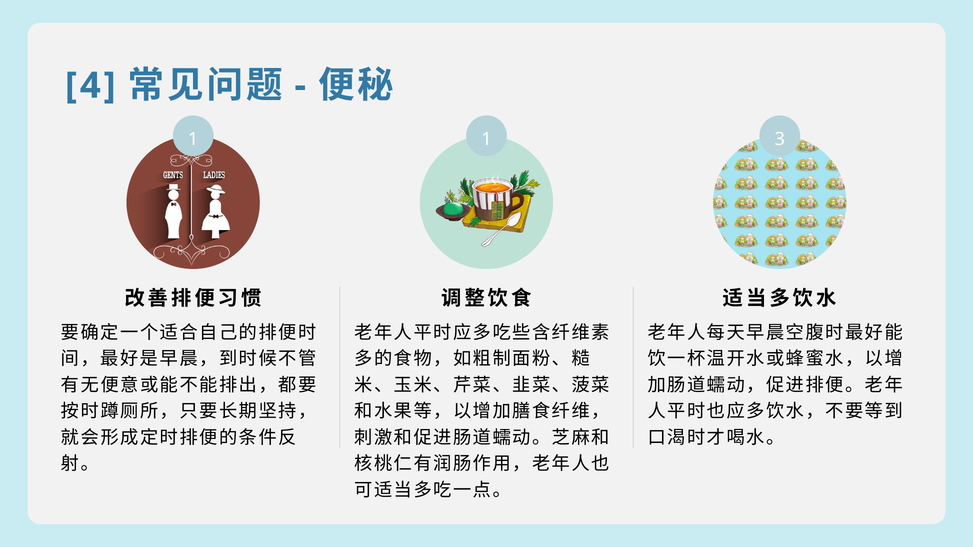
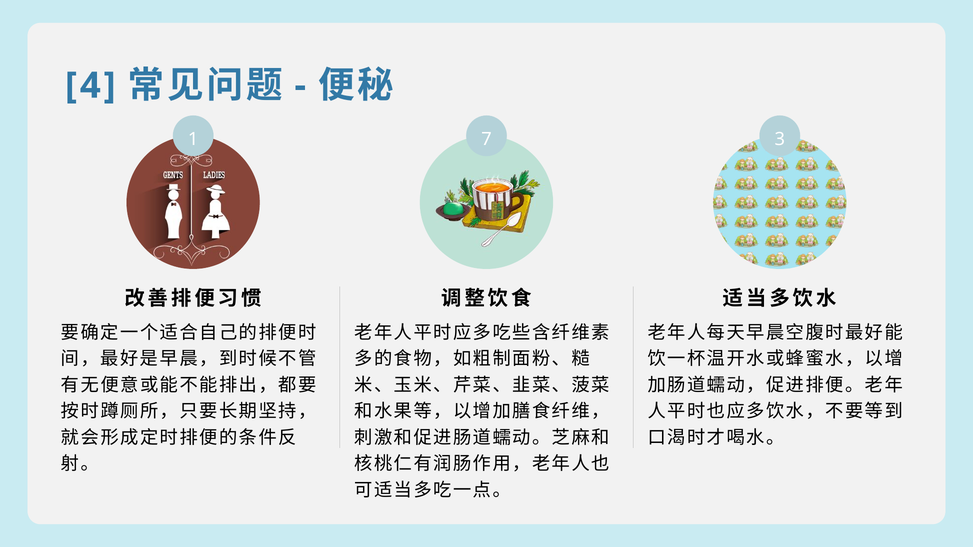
1 1: 1 -> 7 (487, 139)
